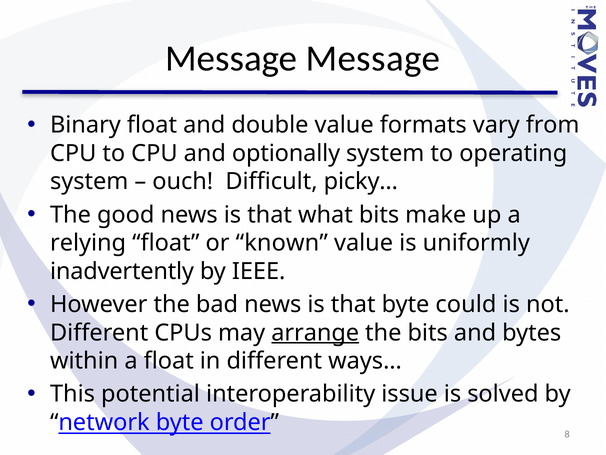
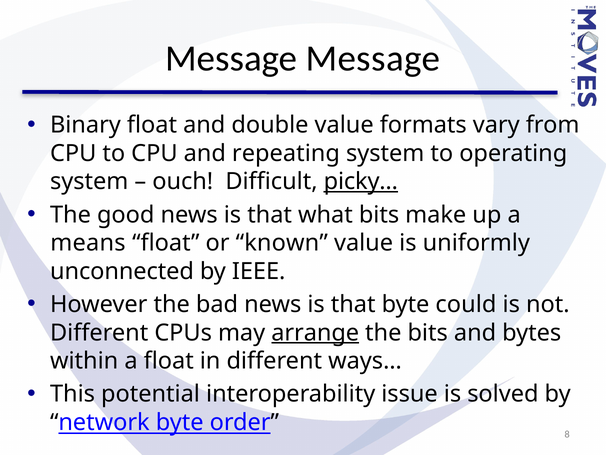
optionally: optionally -> repeating (286, 153)
picky… underline: none -> present (361, 181)
relying: relying -> means (88, 243)
inadvertently: inadvertently -> unconnected (122, 271)
